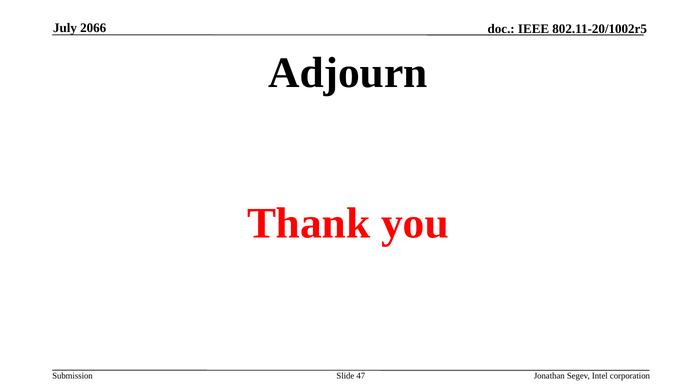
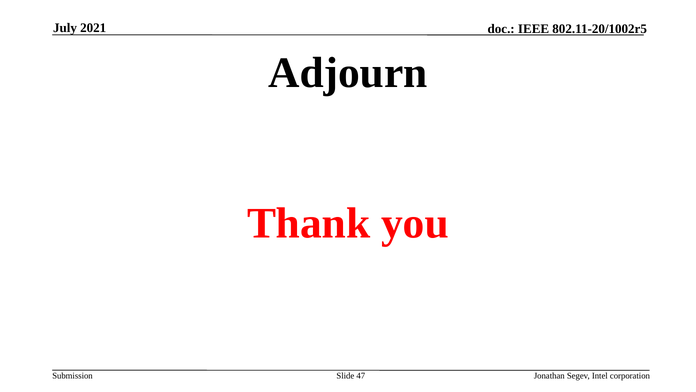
2066: 2066 -> 2021 (93, 28)
